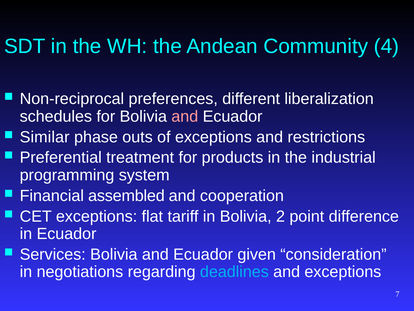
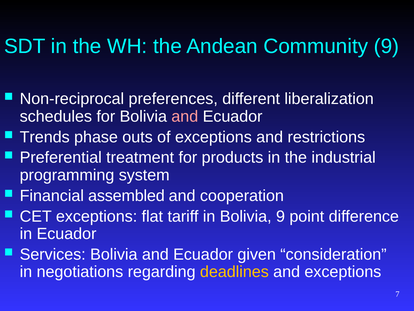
Community 4: 4 -> 9 (387, 46)
Similar: Similar -> Trends (45, 137)
Bolivia 2: 2 -> 9 (281, 216)
deadlines colour: light blue -> yellow (234, 271)
